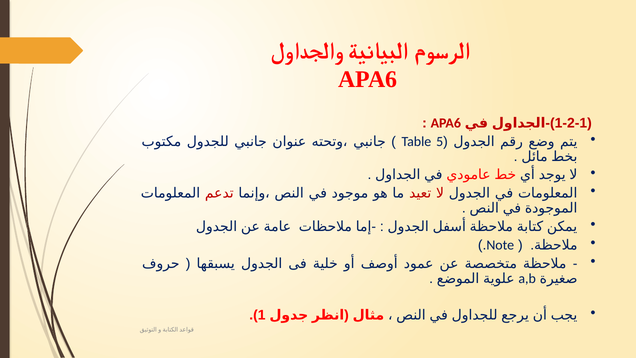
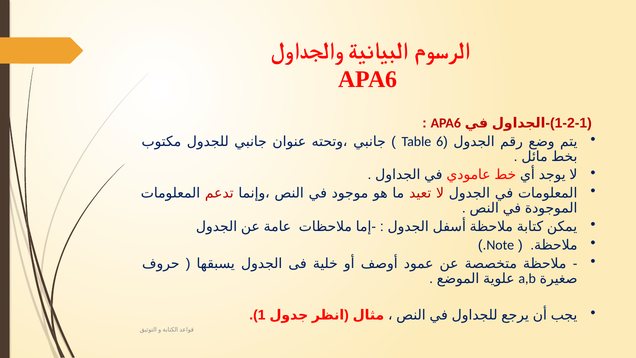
5: 5 -> 6 (440, 141)
